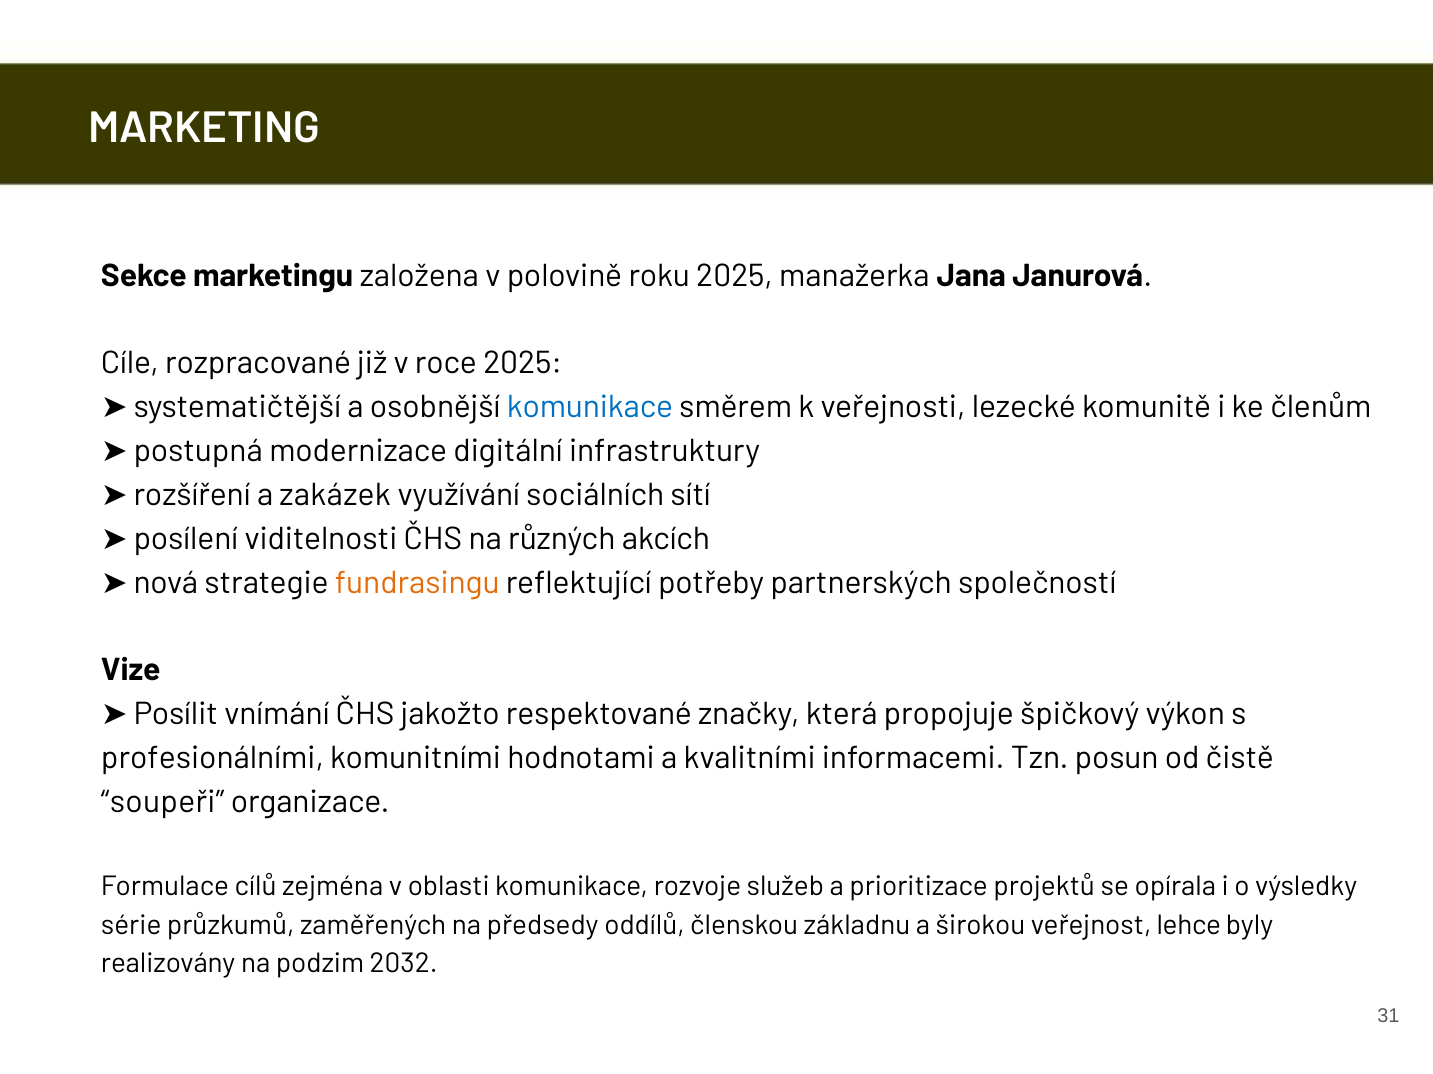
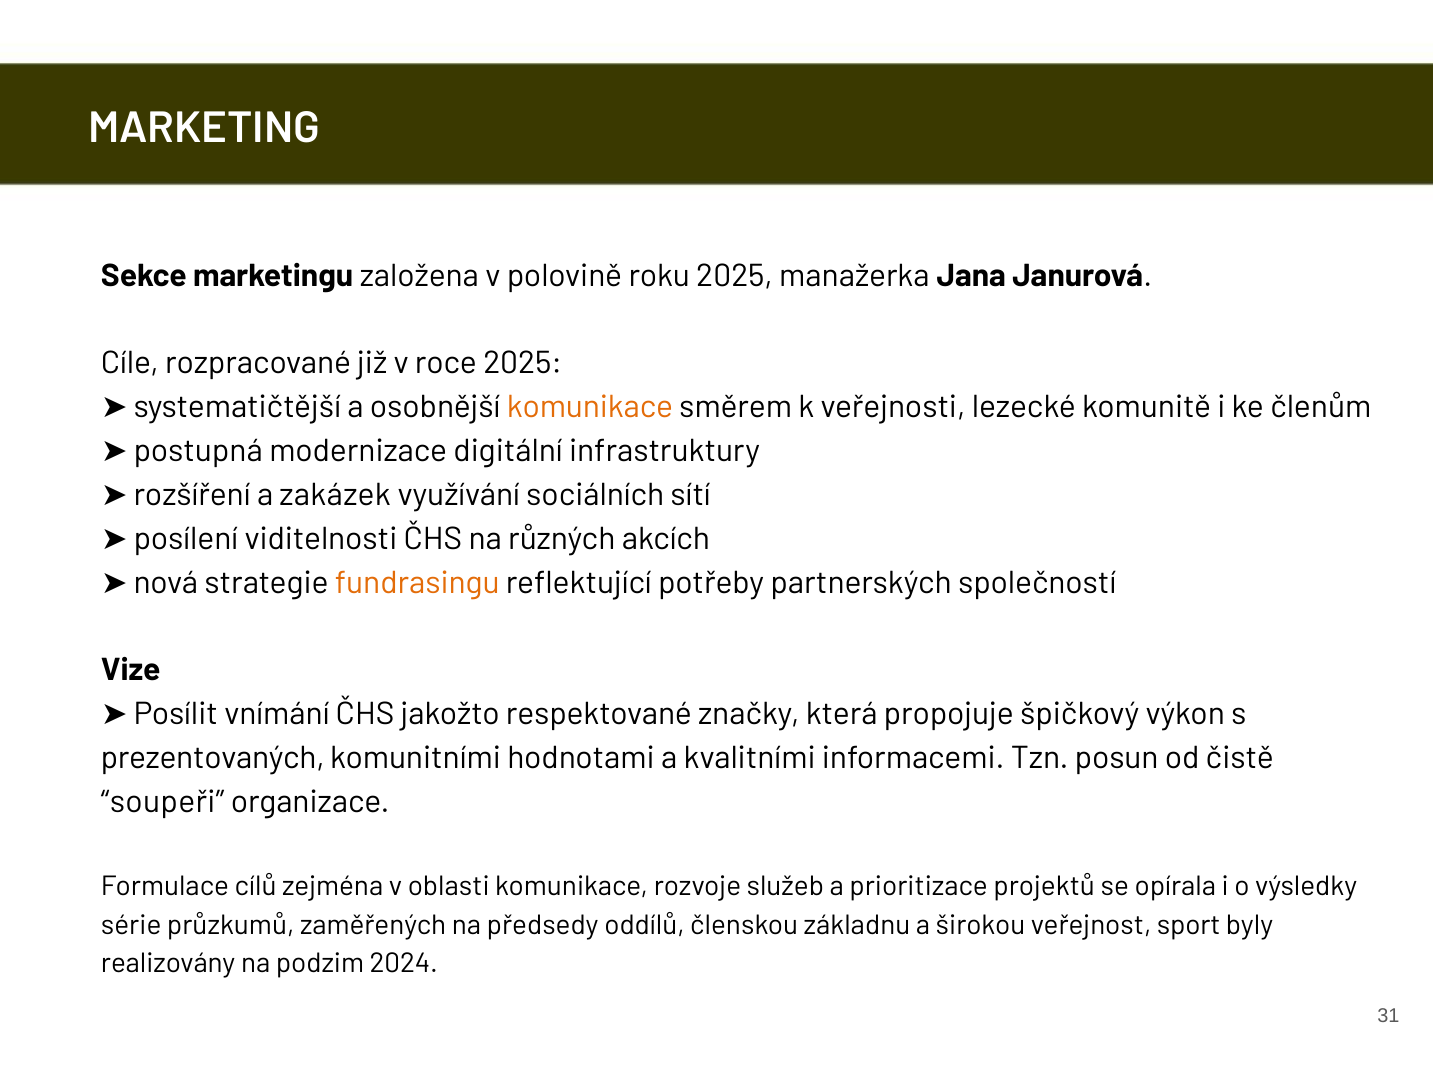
komunikace colour: blue -> orange (590, 408)
profesionálními: profesionálními -> prezentovaných (213, 759)
lehce: lehce -> sport (1189, 925)
2032: 2032 -> 2024 (404, 964)
